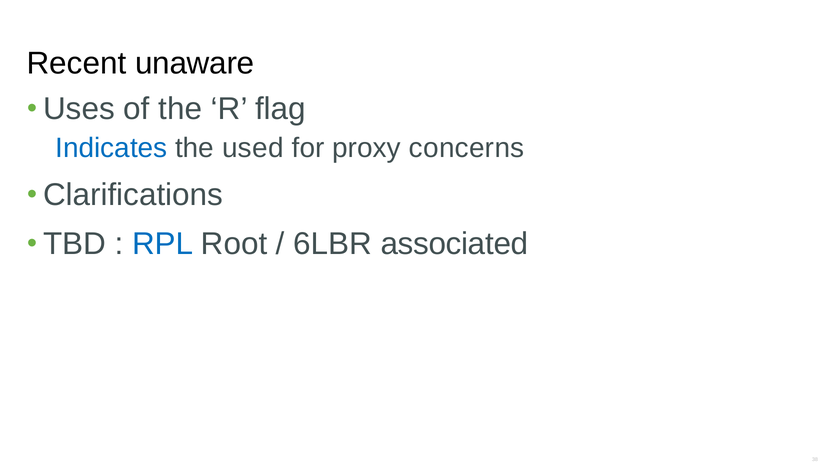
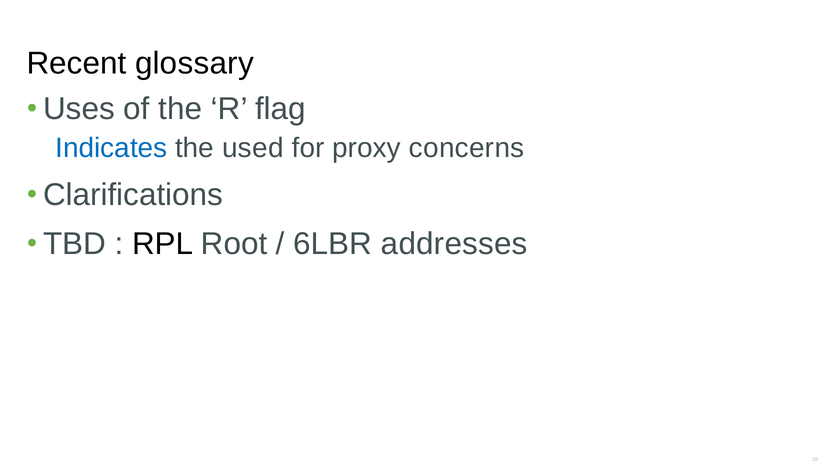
unaware: unaware -> glossary (194, 64)
RPL colour: blue -> black (163, 244)
associated: associated -> addresses (454, 244)
